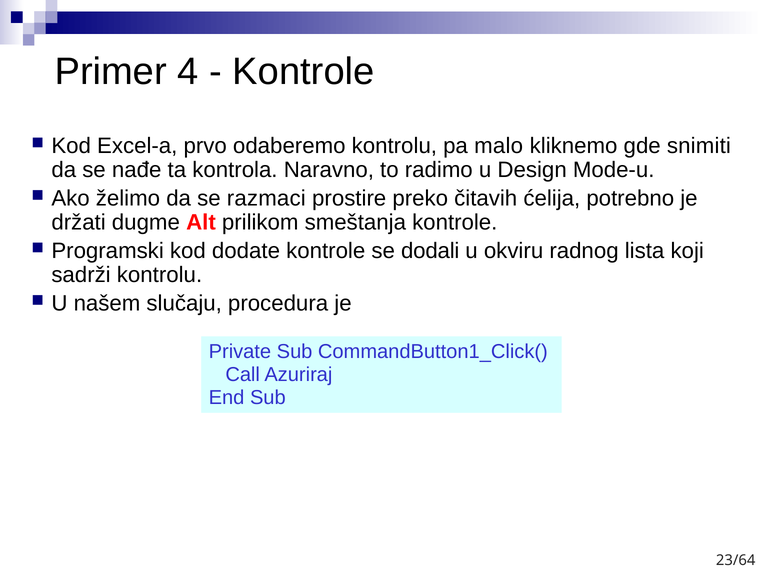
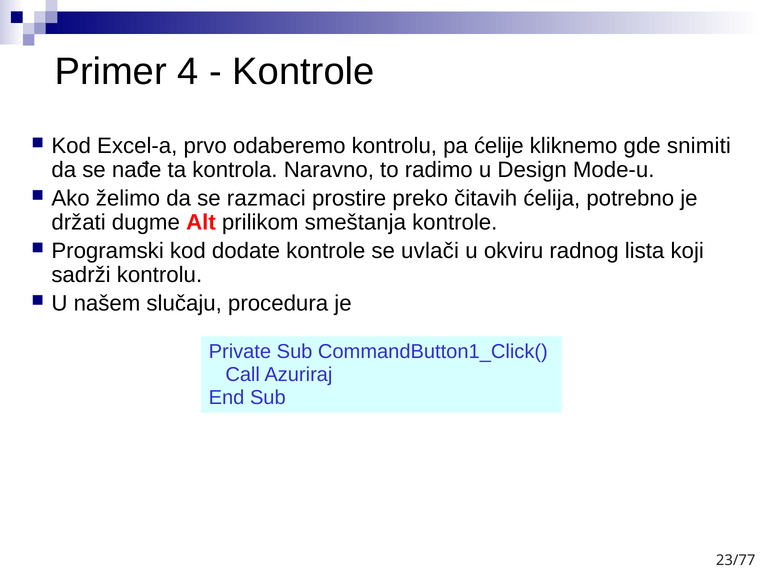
malo: malo -> ćelije (499, 146)
dodali: dodali -> uvlači (430, 251)
23/64: 23/64 -> 23/77 (736, 559)
